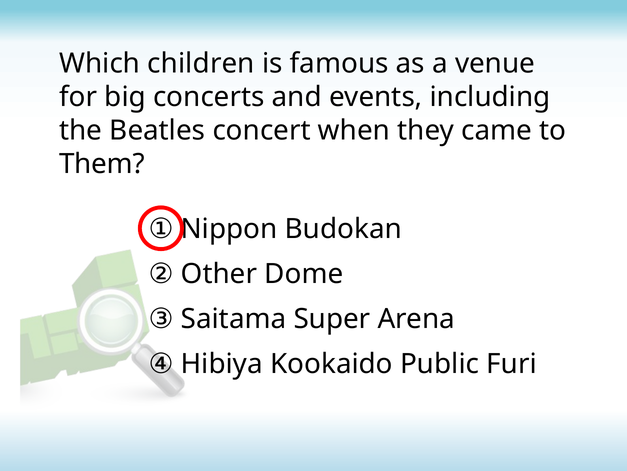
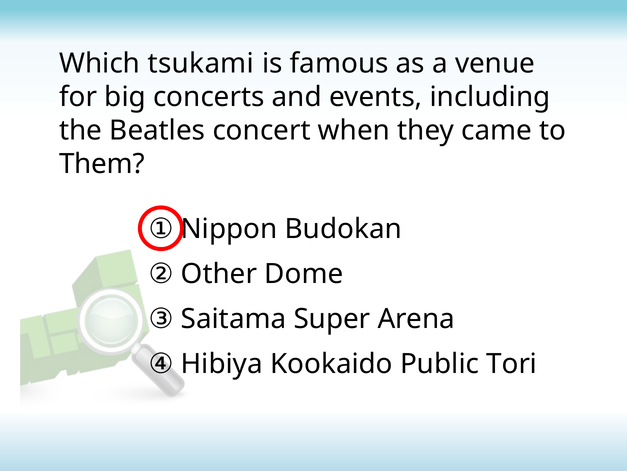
children: children -> tsukami (201, 63)
Furi: Furi -> Tori (512, 363)
